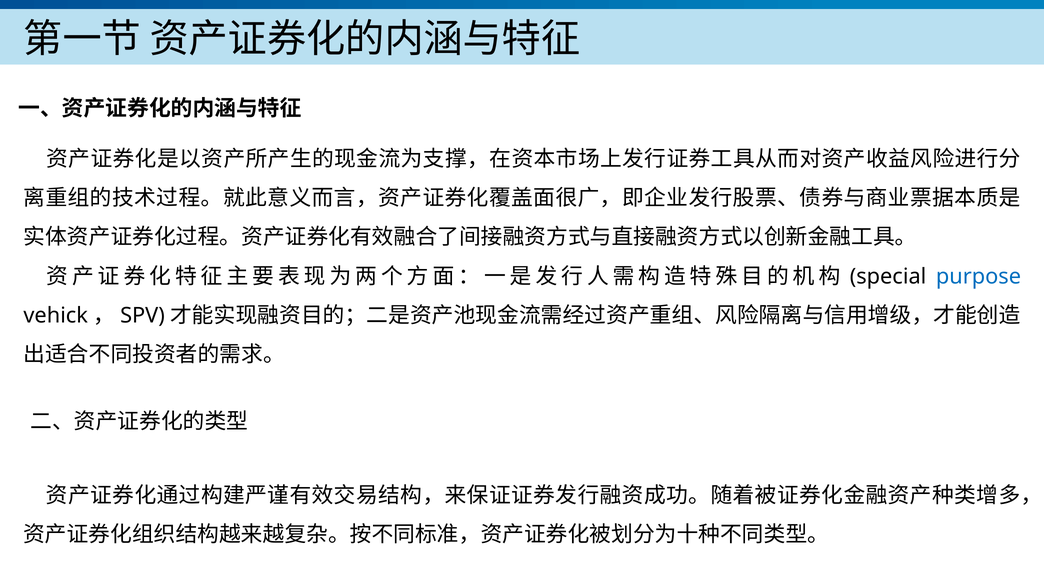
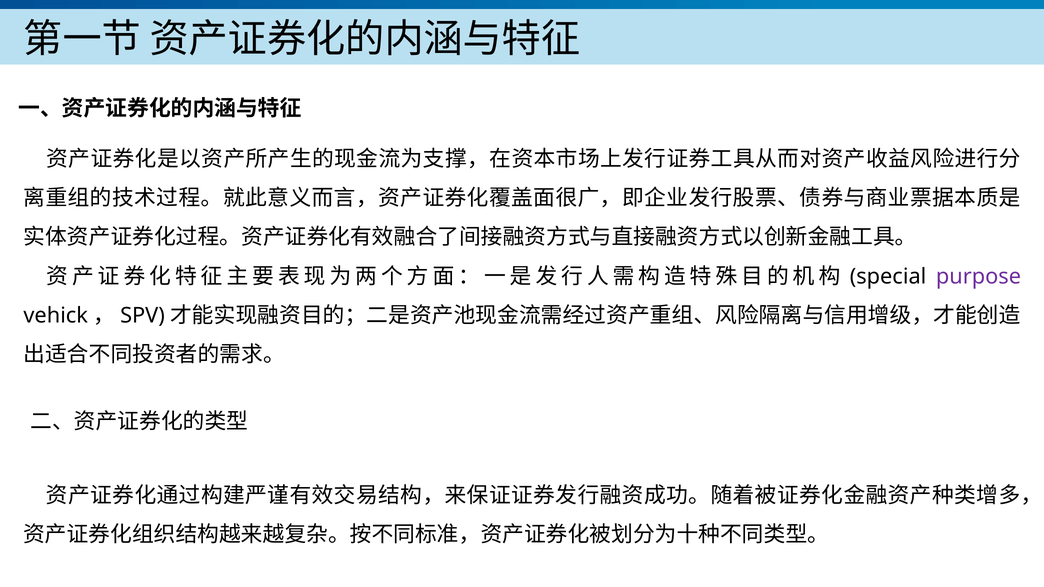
purpose colour: blue -> purple (978, 276)
